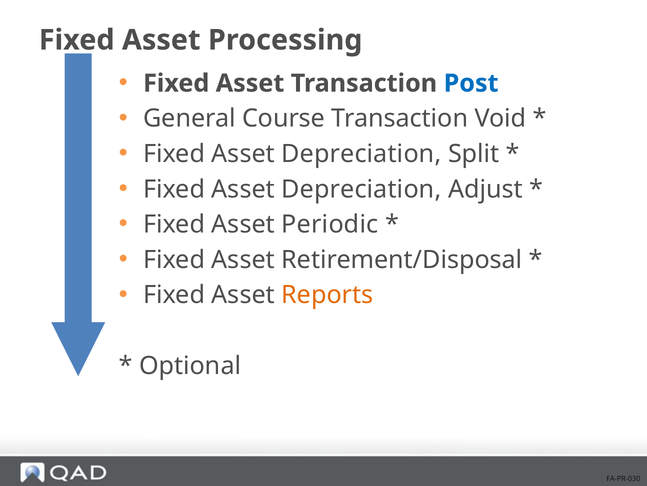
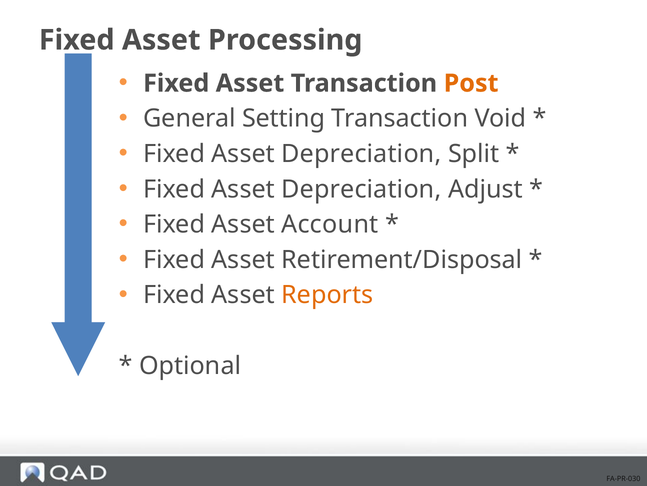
Post colour: blue -> orange (471, 83)
Course: Course -> Setting (284, 118)
Periodic: Periodic -> Account (330, 224)
